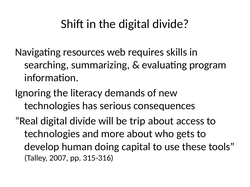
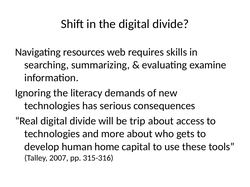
program: program -> examine (208, 65)
doing: doing -> home (107, 147)
